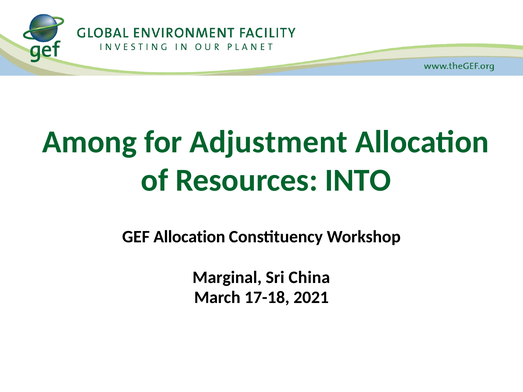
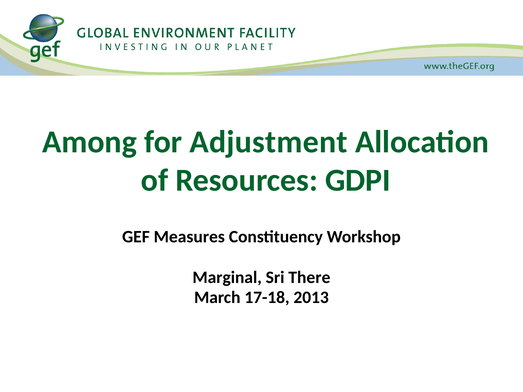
INTO: INTO -> GDPI (358, 180)
GEF Allocation: Allocation -> Measures (189, 237)
China: China -> There (309, 277)
2021: 2021 -> 2013 (311, 298)
